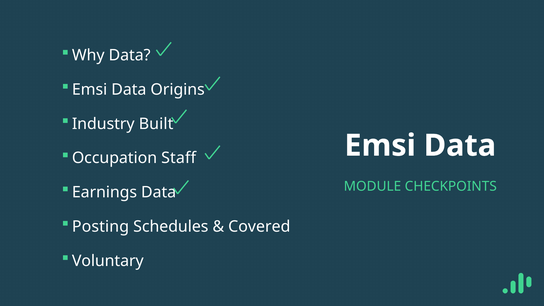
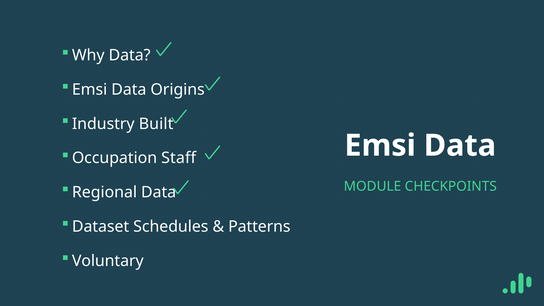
Earnings: Earnings -> Regional (104, 192)
Posting: Posting -> Dataset (101, 227)
Covered: Covered -> Patterns (259, 227)
